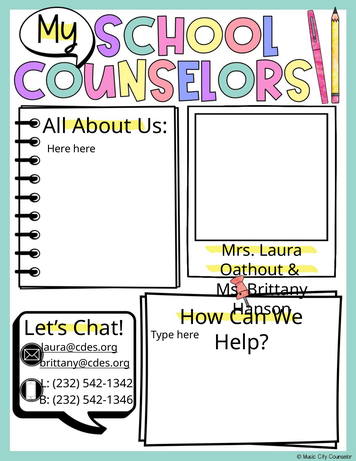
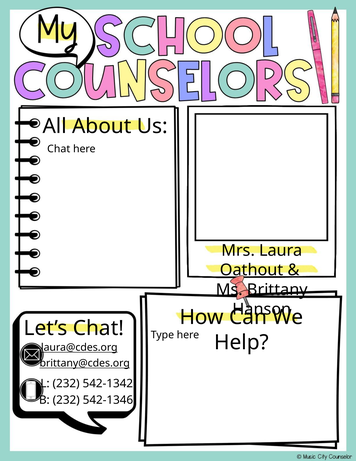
Here: Here -> Chat (59, 149)
